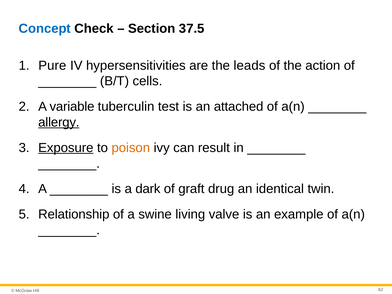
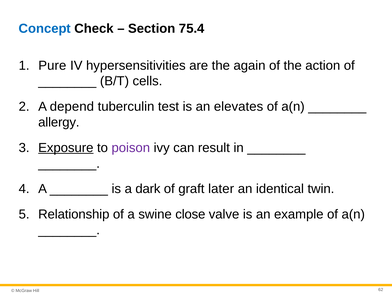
37.5: 37.5 -> 75.4 (192, 29)
leads: leads -> again (250, 65)
variable: variable -> depend (72, 107)
attached: attached -> elevates (239, 107)
allergy underline: present -> none (59, 122)
poison colour: orange -> purple (131, 148)
drug: drug -> later (221, 189)
living: living -> close (190, 214)
